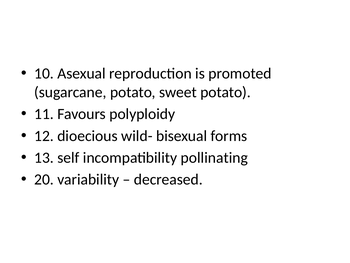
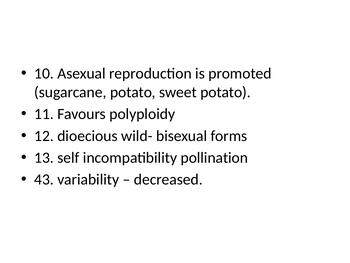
pollinating: pollinating -> pollination (214, 157)
20: 20 -> 43 (44, 179)
